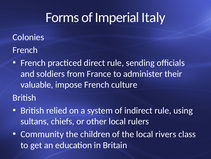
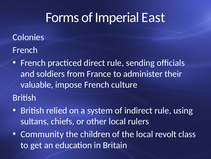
Italy: Italy -> East (153, 17)
rivers: rivers -> revolt (166, 134)
